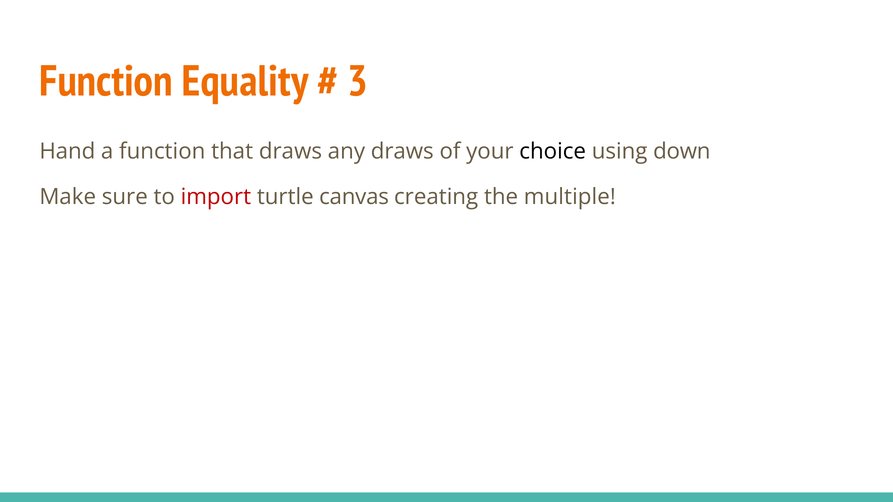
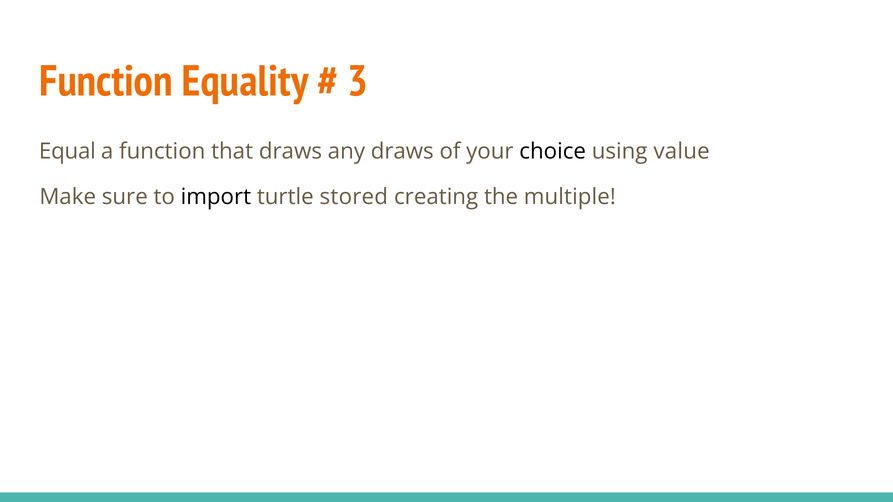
Hand: Hand -> Equal (67, 152)
down: down -> value (682, 152)
import colour: red -> black (216, 197)
canvas: canvas -> stored (354, 197)
